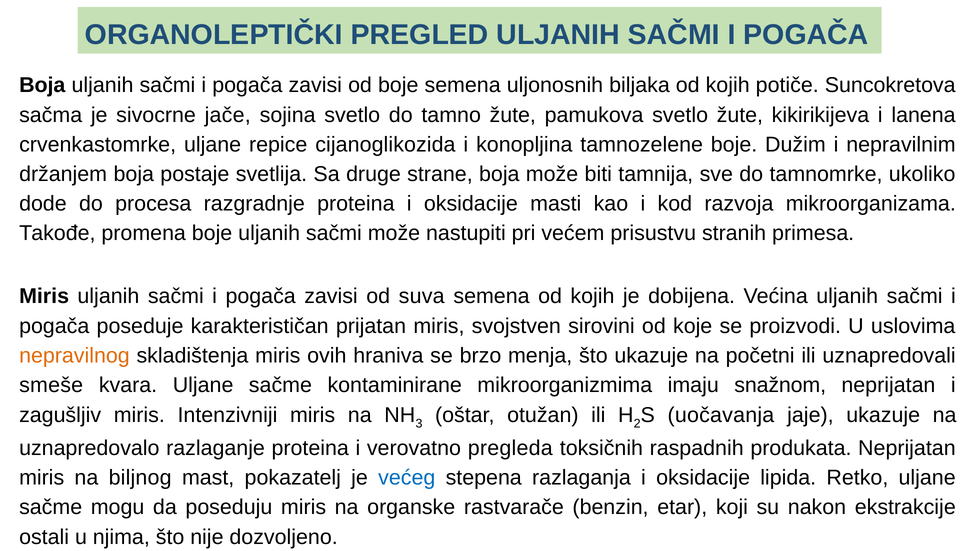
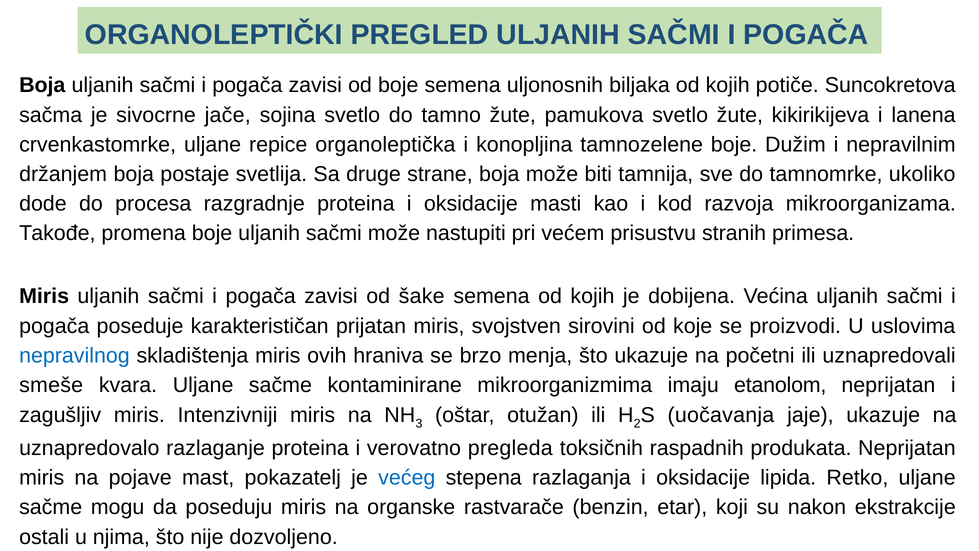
cijanoglikozida: cijanoglikozida -> organoleptička (385, 144)
suva: suva -> šake (422, 296)
nepravilnog colour: orange -> blue (74, 355)
snažnom: snažnom -> etanolom (780, 385)
biljnog: biljnog -> pojave (140, 478)
